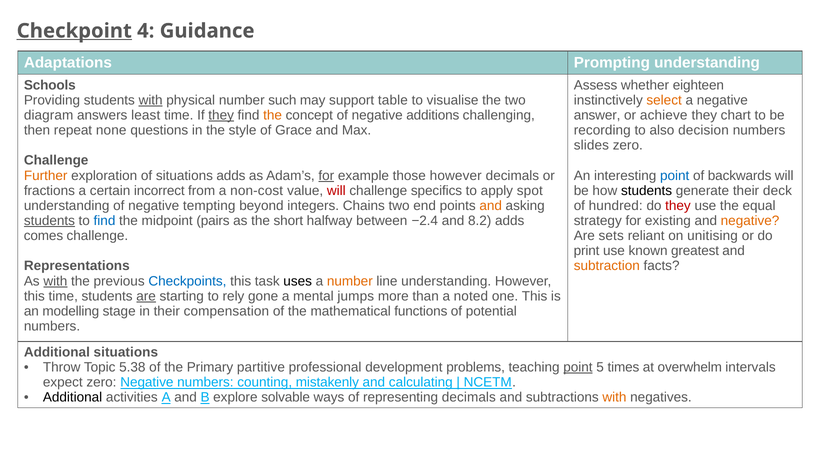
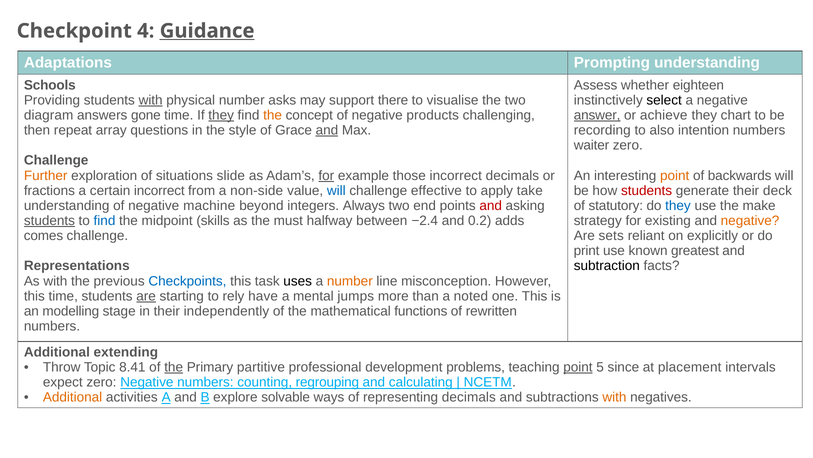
Checkpoint underline: present -> none (74, 31)
Guidance underline: none -> present (207, 31)
such: such -> asks (282, 100)
table: table -> there (393, 100)
select colour: orange -> black (664, 100)
least: least -> gone (146, 115)
additions: additions -> products (433, 115)
answer underline: none -> present (597, 115)
none: none -> array (111, 130)
and underline: none -> present (327, 130)
decision: decision -> intention (704, 130)
slides: slides -> waiter (592, 145)
situations adds: adds -> slide (231, 175)
those however: however -> incorrect (456, 175)
point colour: blue -> orange (675, 175)
non-cost: non-cost -> non-side (257, 190)
will colour: red -> blue (336, 190)
specifics: specifics -> effective (436, 190)
spot: spot -> take (530, 190)
students colour: black -> red (647, 190)
tempting: tempting -> machine (209, 205)
Chains: Chains -> Always (364, 205)
and colour: orange -> red (491, 205)
hundred: hundred -> statutory (616, 205)
they colour: red -> blue (678, 205)
equal: equal -> make (759, 205)
pairs: pairs -> skills (213, 220)
short: short -> must (288, 220)
8.2: 8.2 -> 0.2 (480, 220)
unitising: unitising -> explicitly (713, 235)
subtraction colour: orange -> black (607, 266)
with underline: present -> none (55, 281)
line understanding: understanding -> misconception (446, 281)
gone: gone -> have (263, 296)
compensation: compensation -> independently (226, 311)
potential: potential -> rewritten (491, 311)
Additional situations: situations -> extending (126, 352)
5.38: 5.38 -> 8.41 (132, 367)
the underline: none -> present (174, 367)
times: times -> since (623, 367)
overwhelm: overwhelm -> placement (690, 367)
mistakenly: mistakenly -> regrouping (327, 382)
Additional colour: black -> orange (73, 397)
